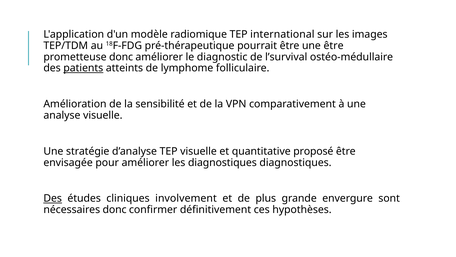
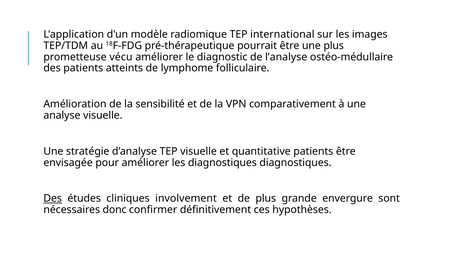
une être: être -> plus (334, 46)
prometteuse donc: donc -> vécu (121, 57)
l’survival: l’survival -> l’analyse (286, 57)
patients underline: present -> none (83, 68)
quantitative proposé: proposé -> patients (313, 151)
